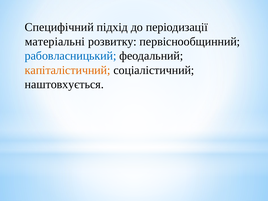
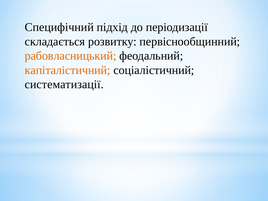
матеріальні: матеріальні -> складається (55, 42)
рабовласницький colour: blue -> orange (71, 56)
наштовхується: наштовхується -> систематизації (64, 84)
